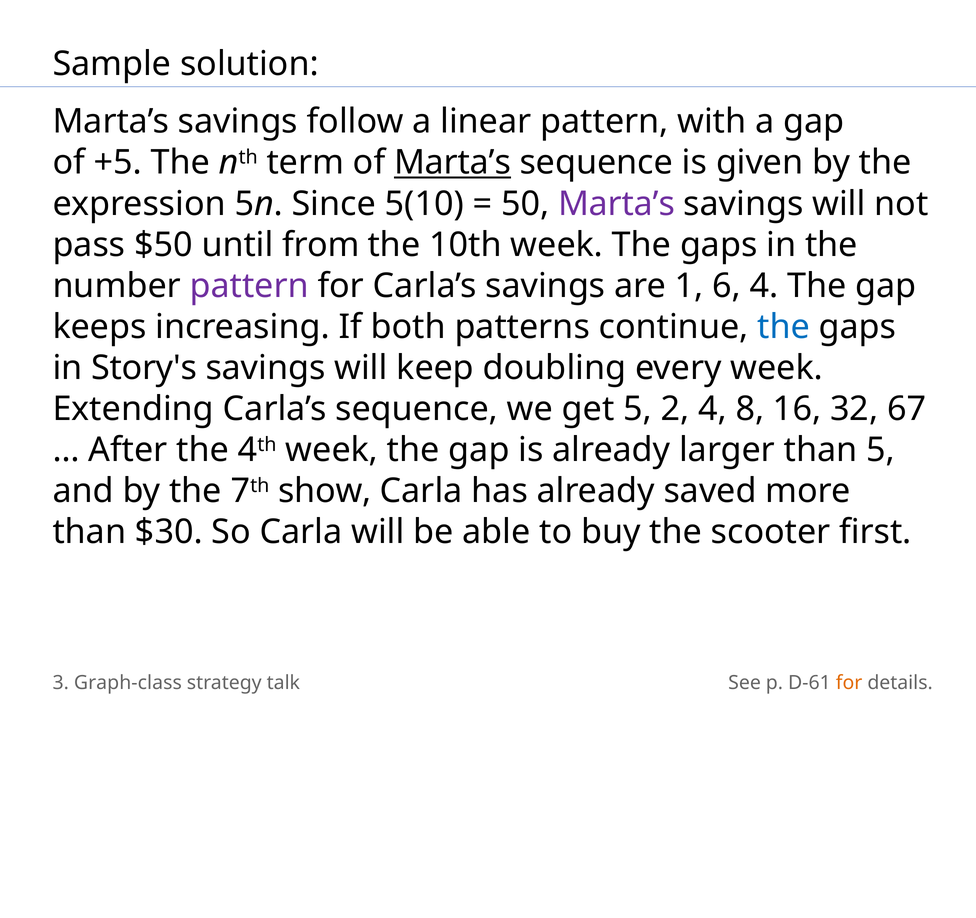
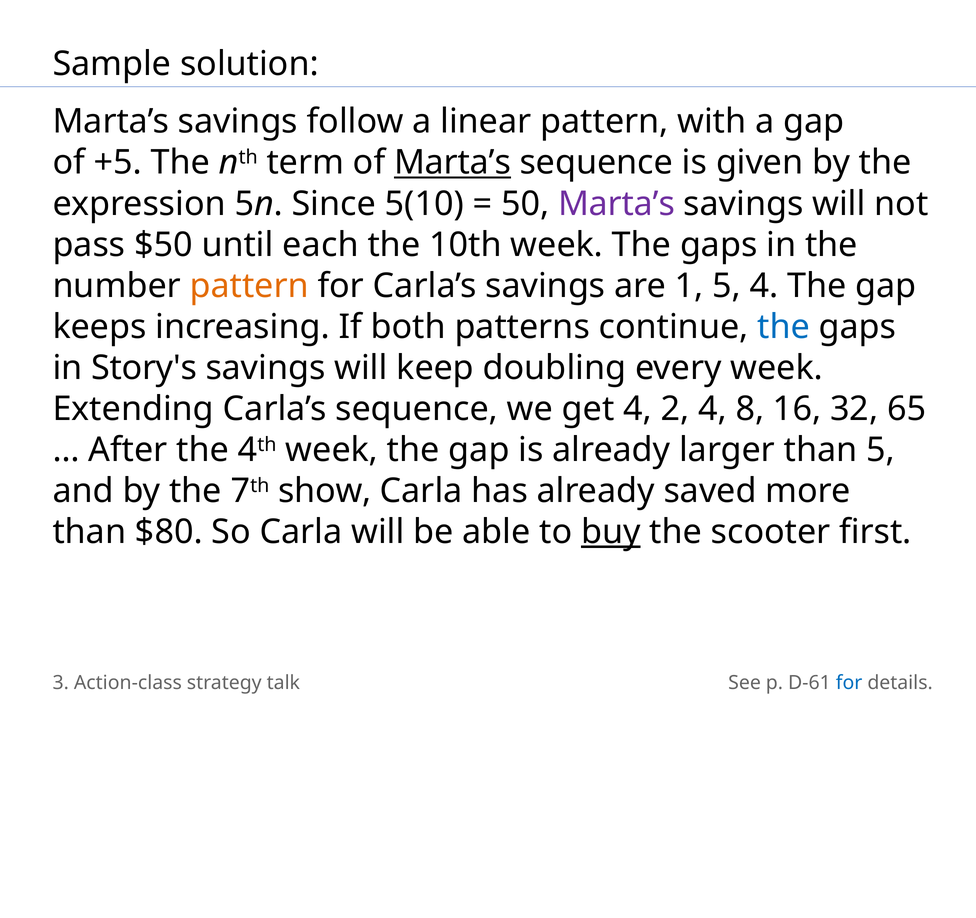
from: from -> each (321, 245)
pattern colour: purple -> orange (249, 286)
1 6: 6 -> 5 (727, 286)
get 5: 5 -> 4 (637, 409)
67: 67 -> 65 (907, 409)
$30: $30 -> $80 (169, 532)
buy underline: none -> present (611, 532)
Graph-class: Graph-class -> Action-class (128, 682)
for colour: orange -> blue (849, 682)
